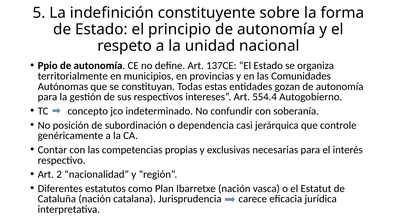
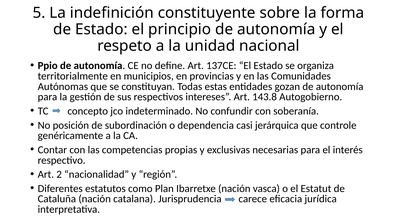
554.4: 554.4 -> 143.8 (265, 97)
